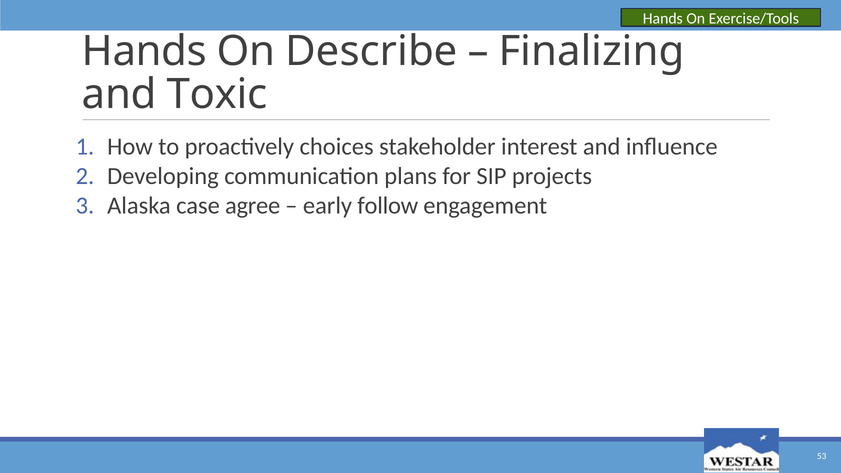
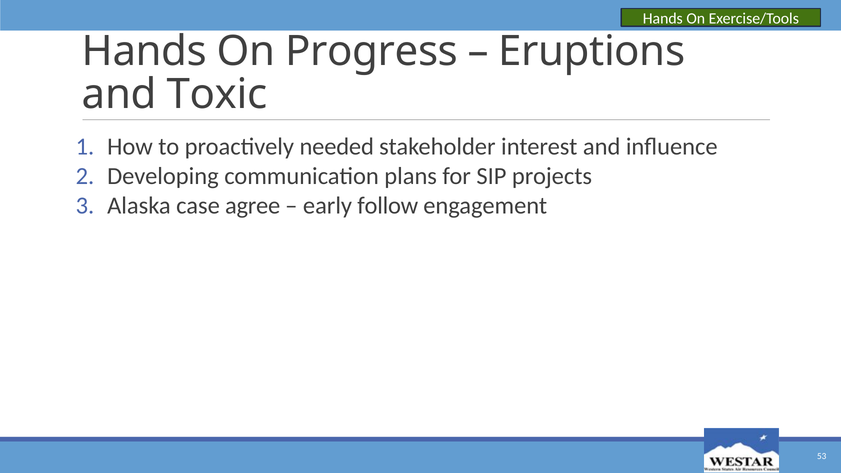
Describe: Describe -> Progress (372, 51)
Finalizing: Finalizing -> Eruptions (592, 51)
choices: choices -> needed (337, 147)
